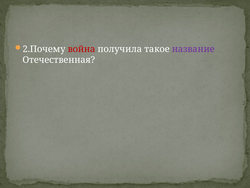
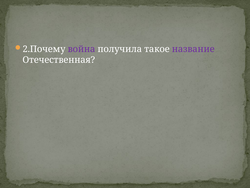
война colour: red -> purple (81, 49)
